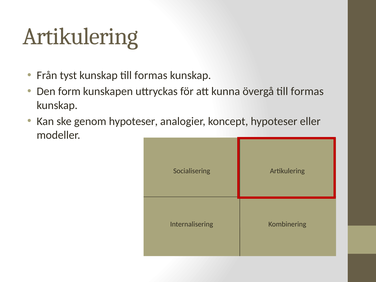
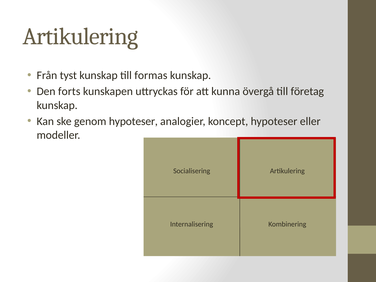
form: form -> forts (69, 91)
övergå till formas: formas -> företag (307, 91)
